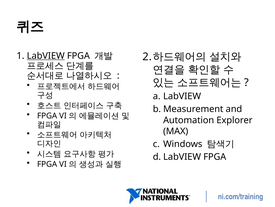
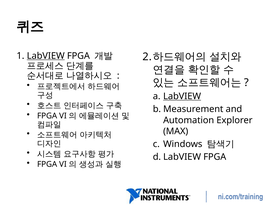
LabVIEW underline: none -> present (182, 96)
